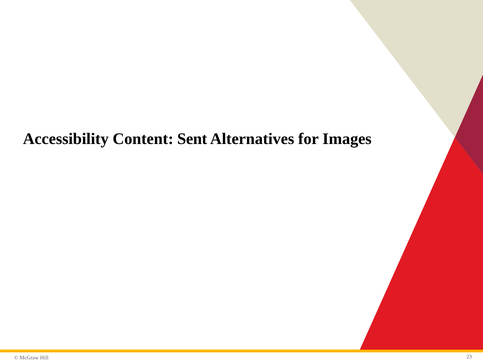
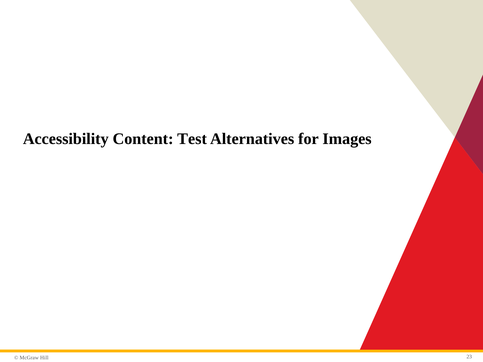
Sent: Sent -> Test (192, 139)
